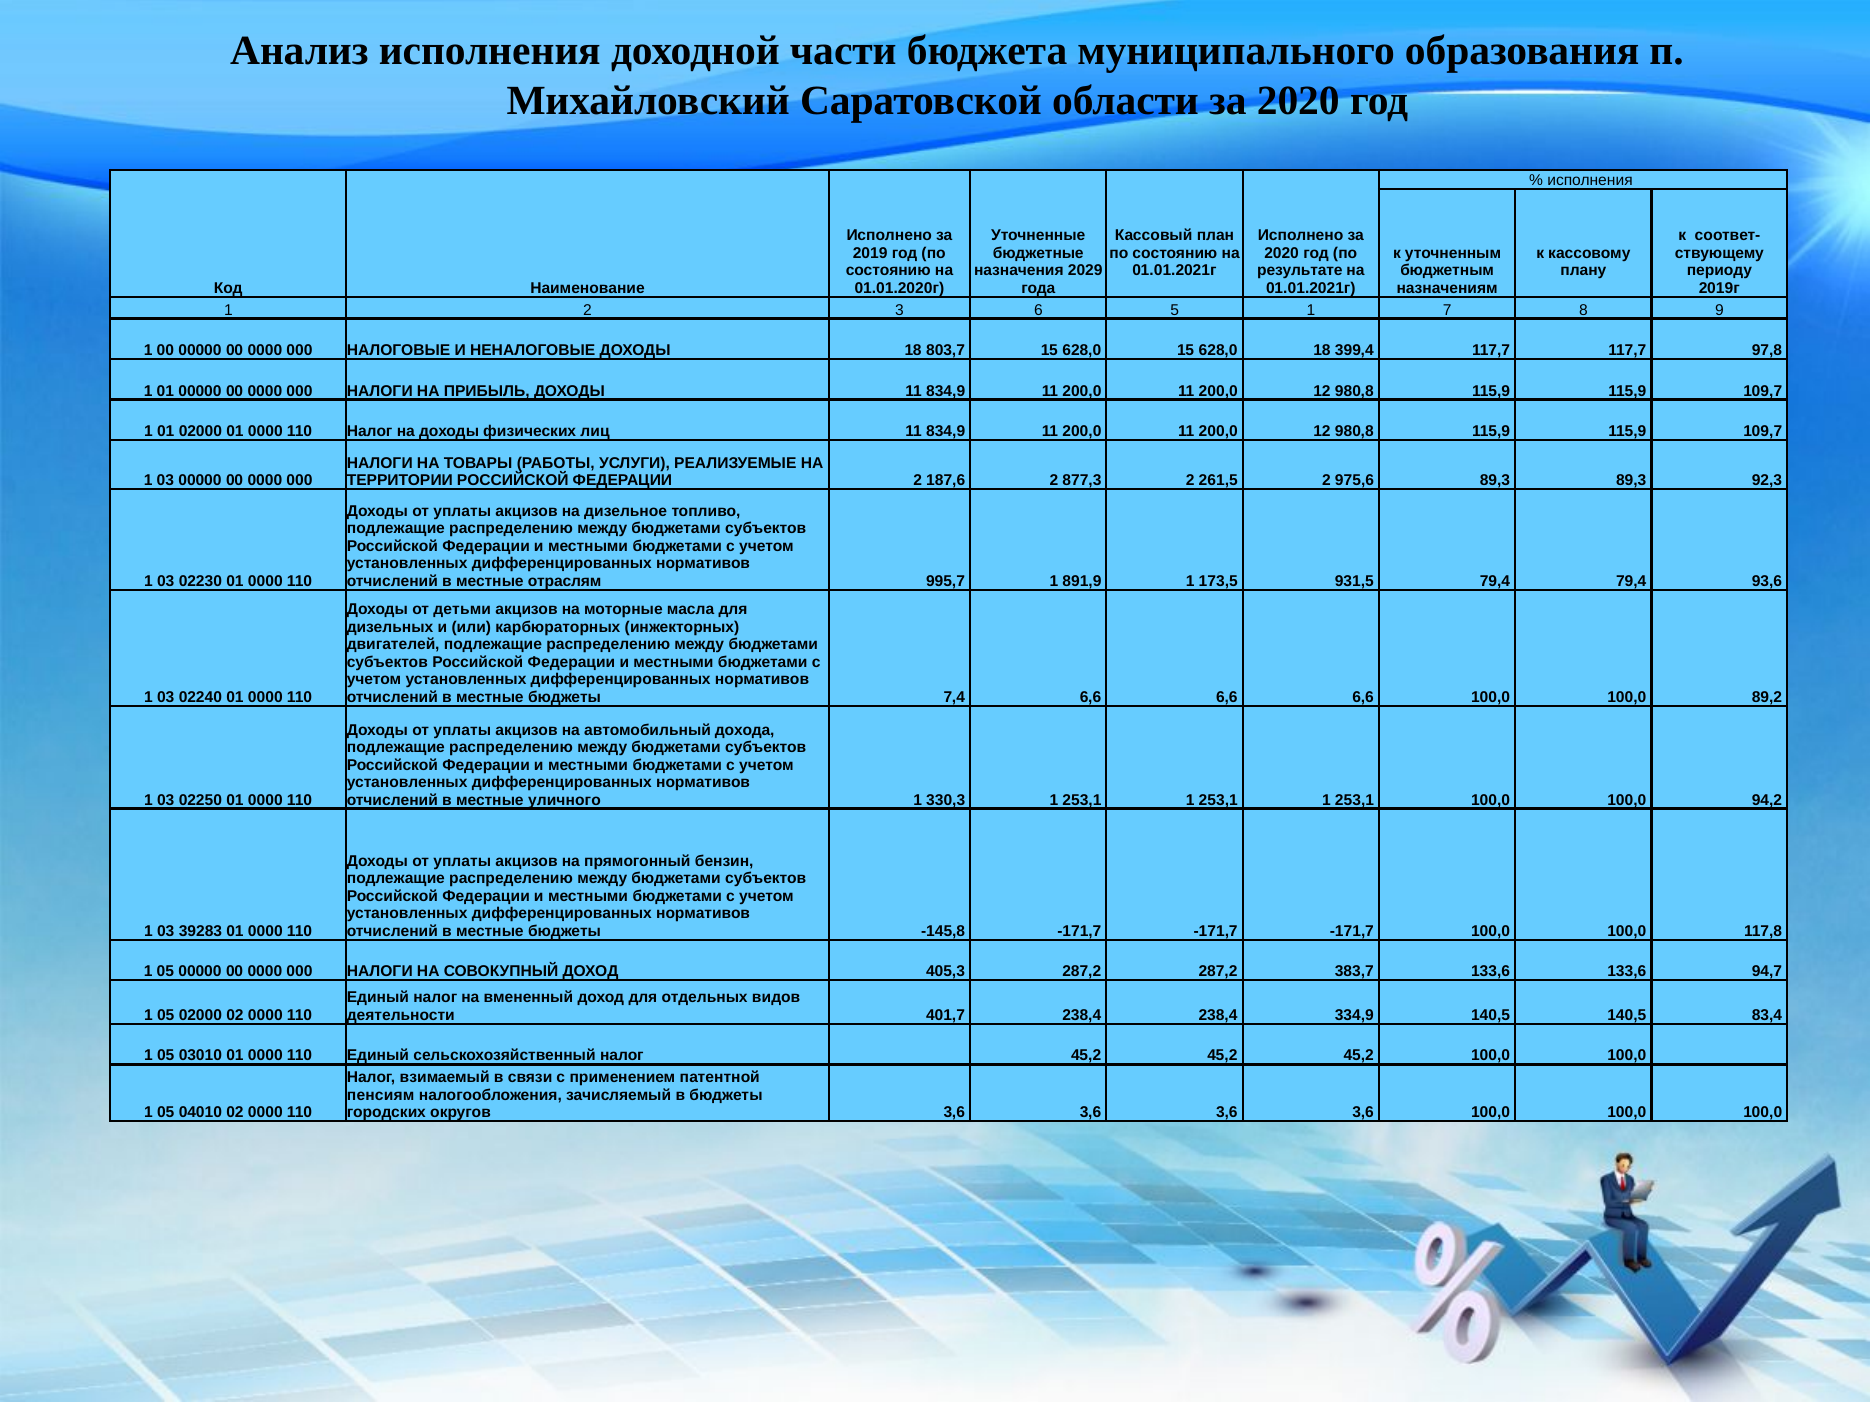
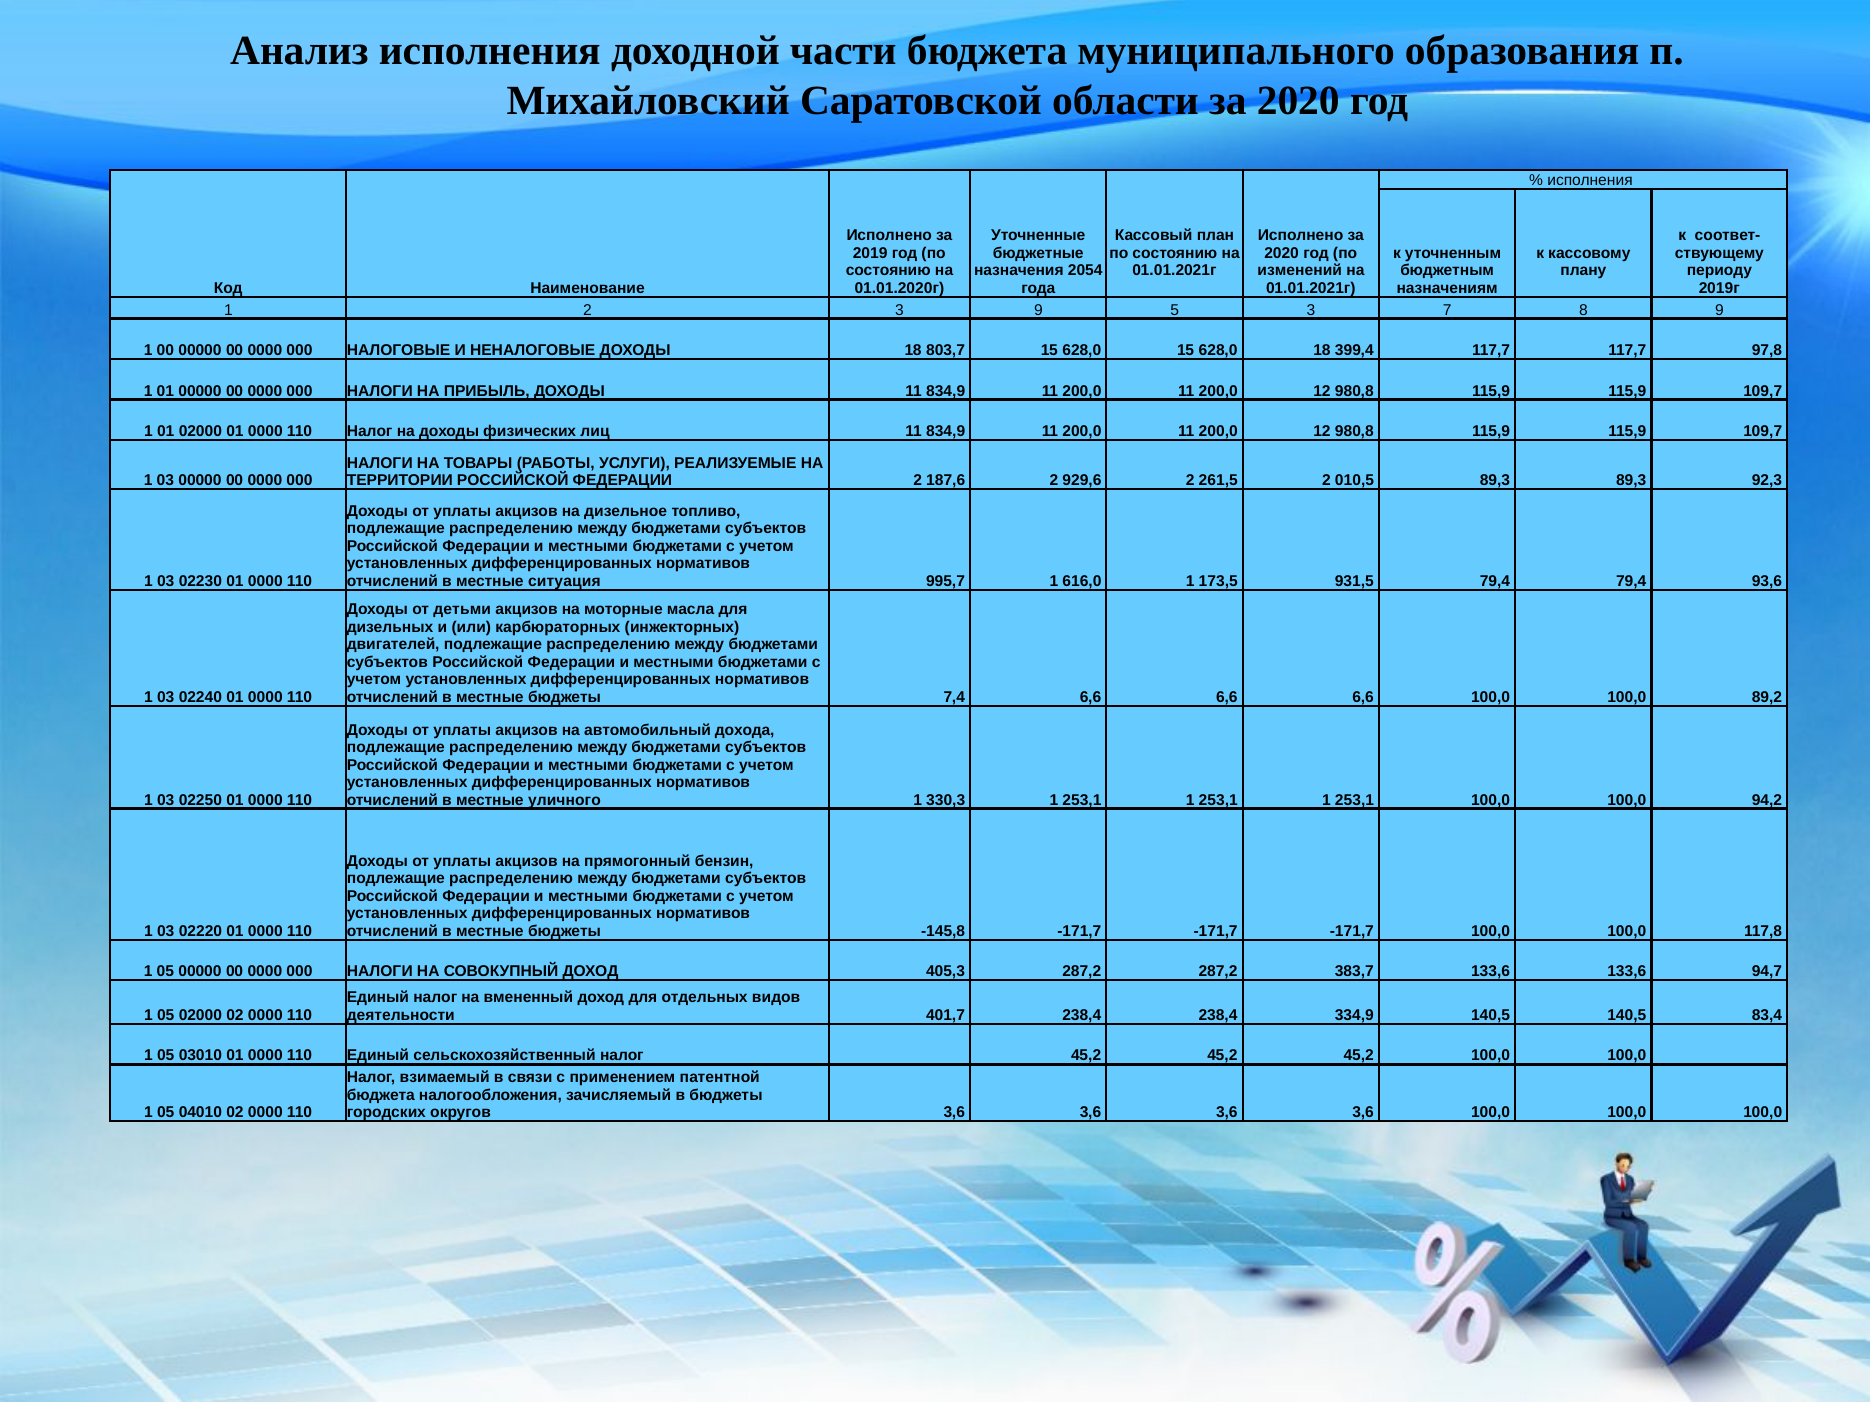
2029: 2029 -> 2054 (1085, 271)
результате: результате -> изменений (1300, 271)
3 6: 6 -> 9 (1038, 310)
5 1: 1 -> 3 (1311, 310)
877,3: 877,3 -> 929,6 (1082, 481)
975,6: 975,6 -> 010,5 (1354, 481)
отраслям: отраслям -> ситуация (564, 581)
891,9: 891,9 -> 616,0 (1082, 581)
39283: 39283 -> 02220 (200, 931)
пенсиям: пенсиям -> бюджета (381, 1095)
